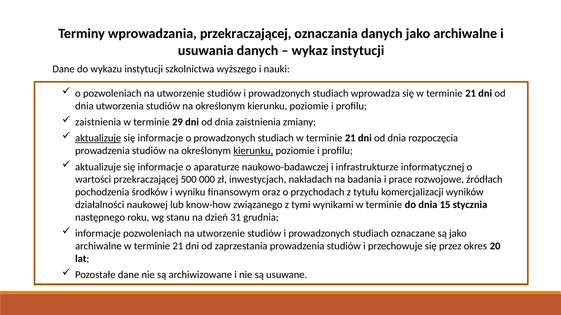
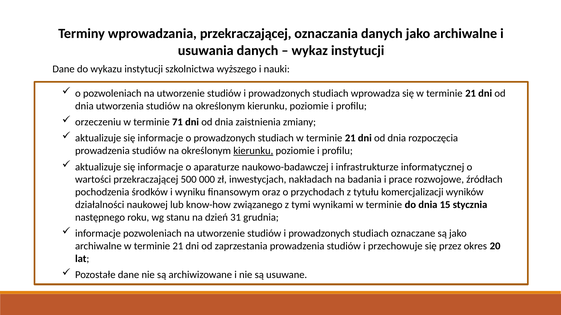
zaistnienia: zaistnienia -> orzeczeniu (98, 122)
29: 29 -> 71 (177, 122)
aktualizuje underline: present -> none (98, 138)
